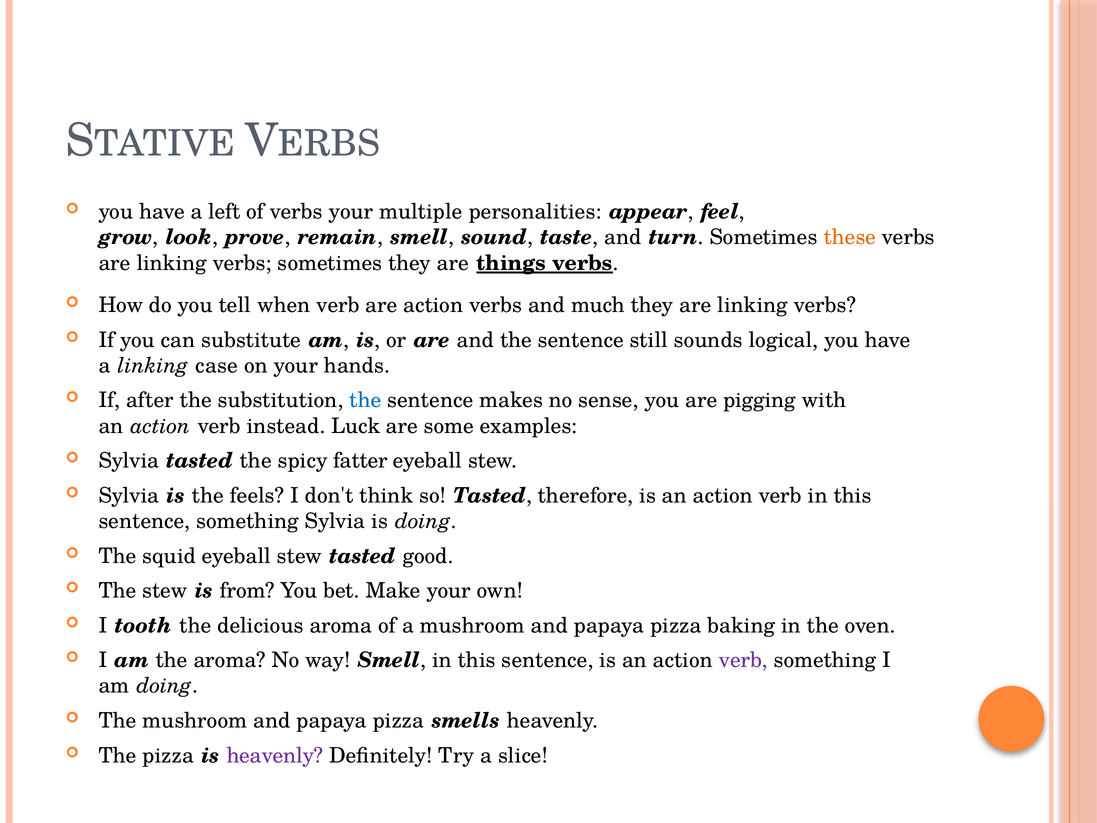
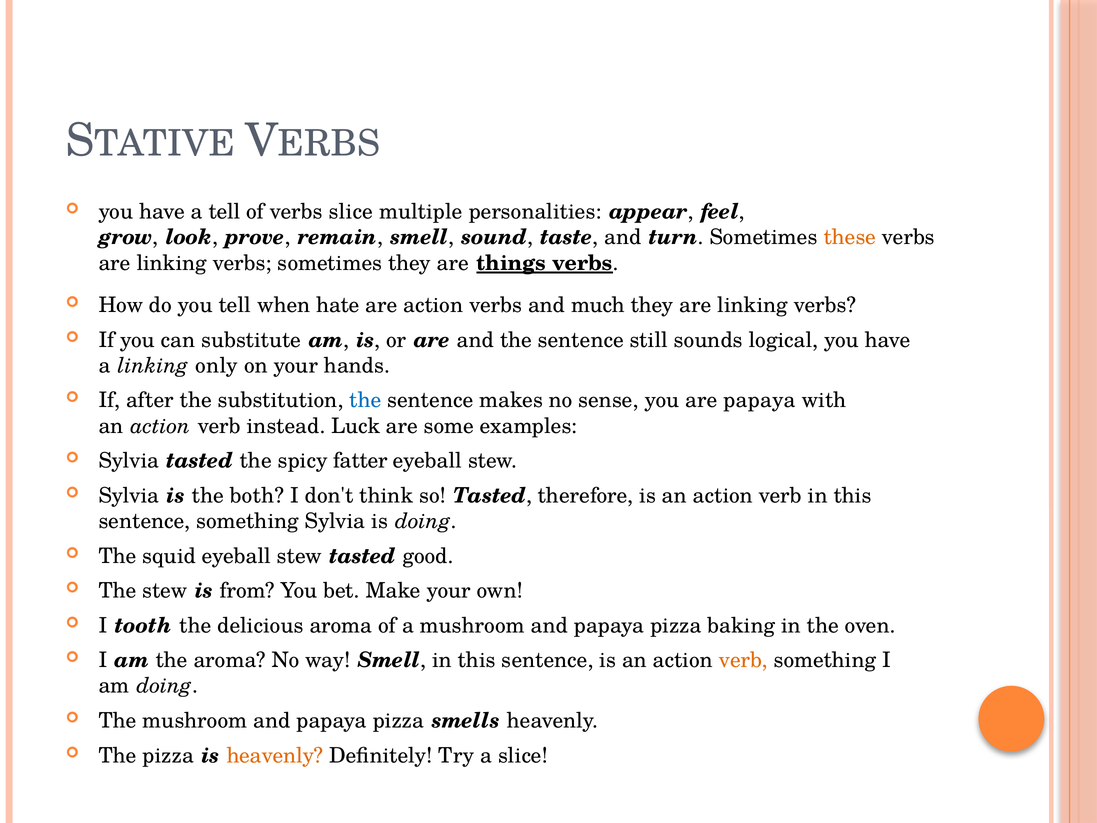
a left: left -> tell (225, 212)
verbs your: your -> slice (351, 212)
when verb: verb -> hate (338, 305)
case: case -> only (217, 366)
are pigging: pigging -> papaya (759, 400)
feels: feels -> both (257, 495)
verb colour: purple -> orange (743, 660)
heavenly colour: purple -> orange (275, 755)
